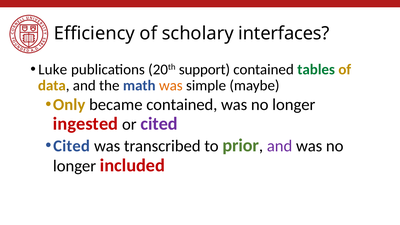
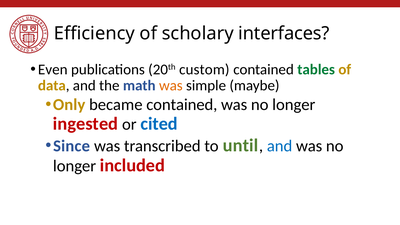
Luke: Luke -> Even (53, 69)
support: support -> custom (204, 69)
cited colour: purple -> blue (159, 124)
Cited: Cited -> Since (72, 146)
prior: prior -> until (241, 146)
and colour: purple -> blue (280, 146)
